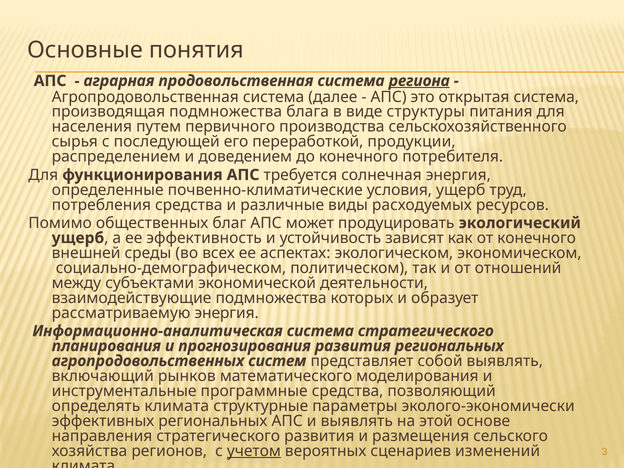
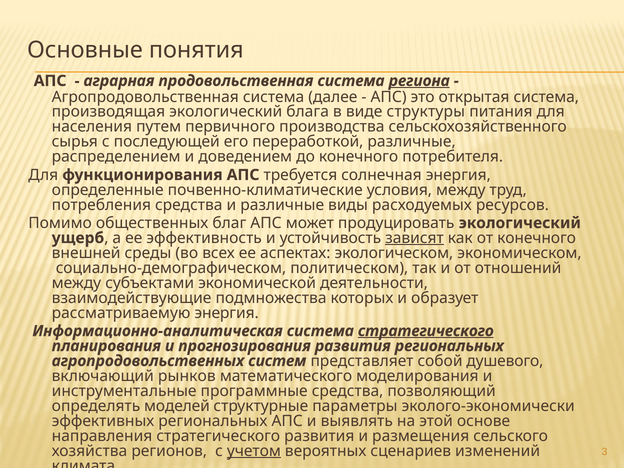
производящая подмножества: подмножества -> экологический (226, 112)
переработкой продукции: продукции -> различные (412, 142)
условия ущерб: ущерб -> между (461, 190)
зависят underline: none -> present (415, 238)
стратегического underline: none -> present (426, 331)
собой выявлять: выявлять -> душевого (505, 361)
определять климата: климата -> моделей (177, 406)
